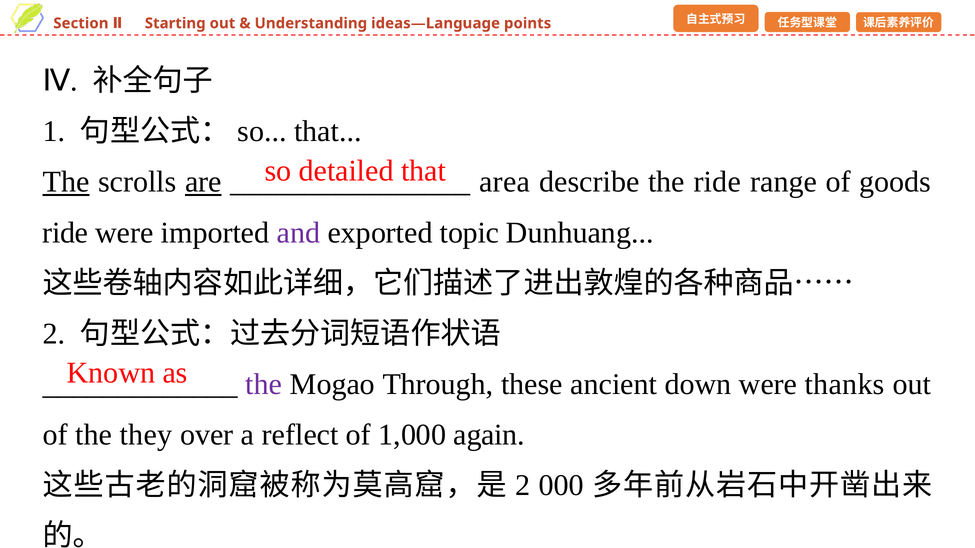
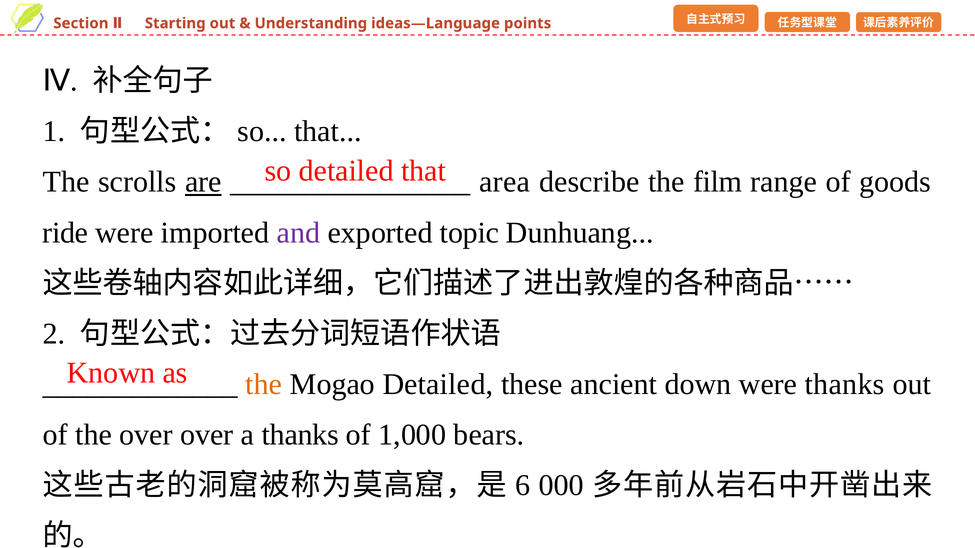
The underline: present -> none (66, 182)
the ride: ride -> film (718, 182)
the colour: purple -> orange (264, 384)
Mogao Through: Through -> Detailed (438, 384)
the they: they -> over (146, 435)
a reflect: reflect -> thanks (300, 435)
again: again -> bears (489, 435)
2: 2 -> 6 (523, 486)
